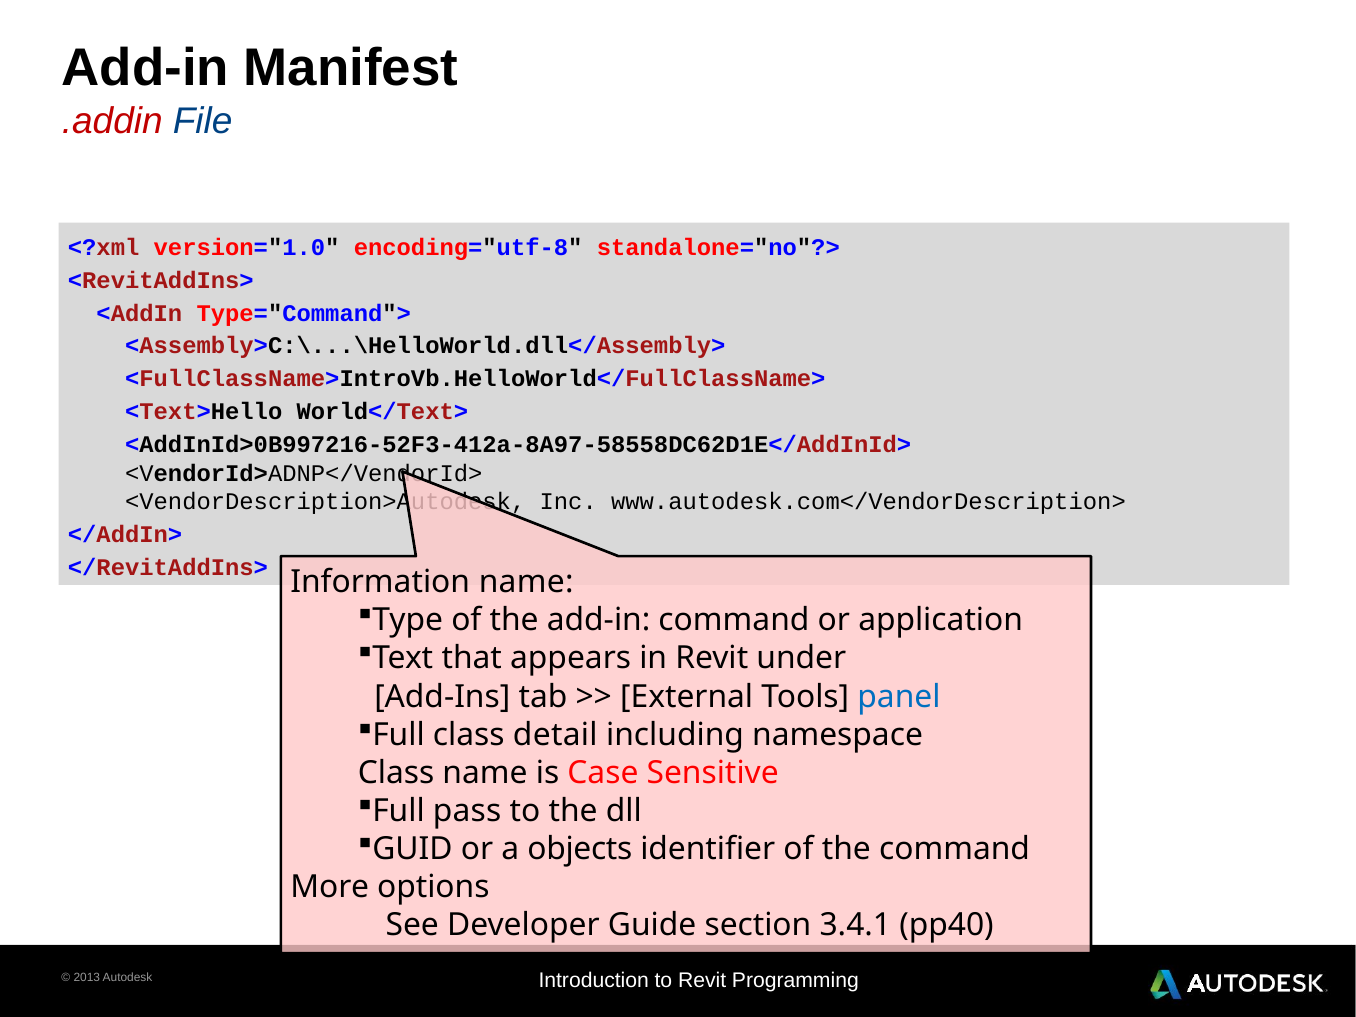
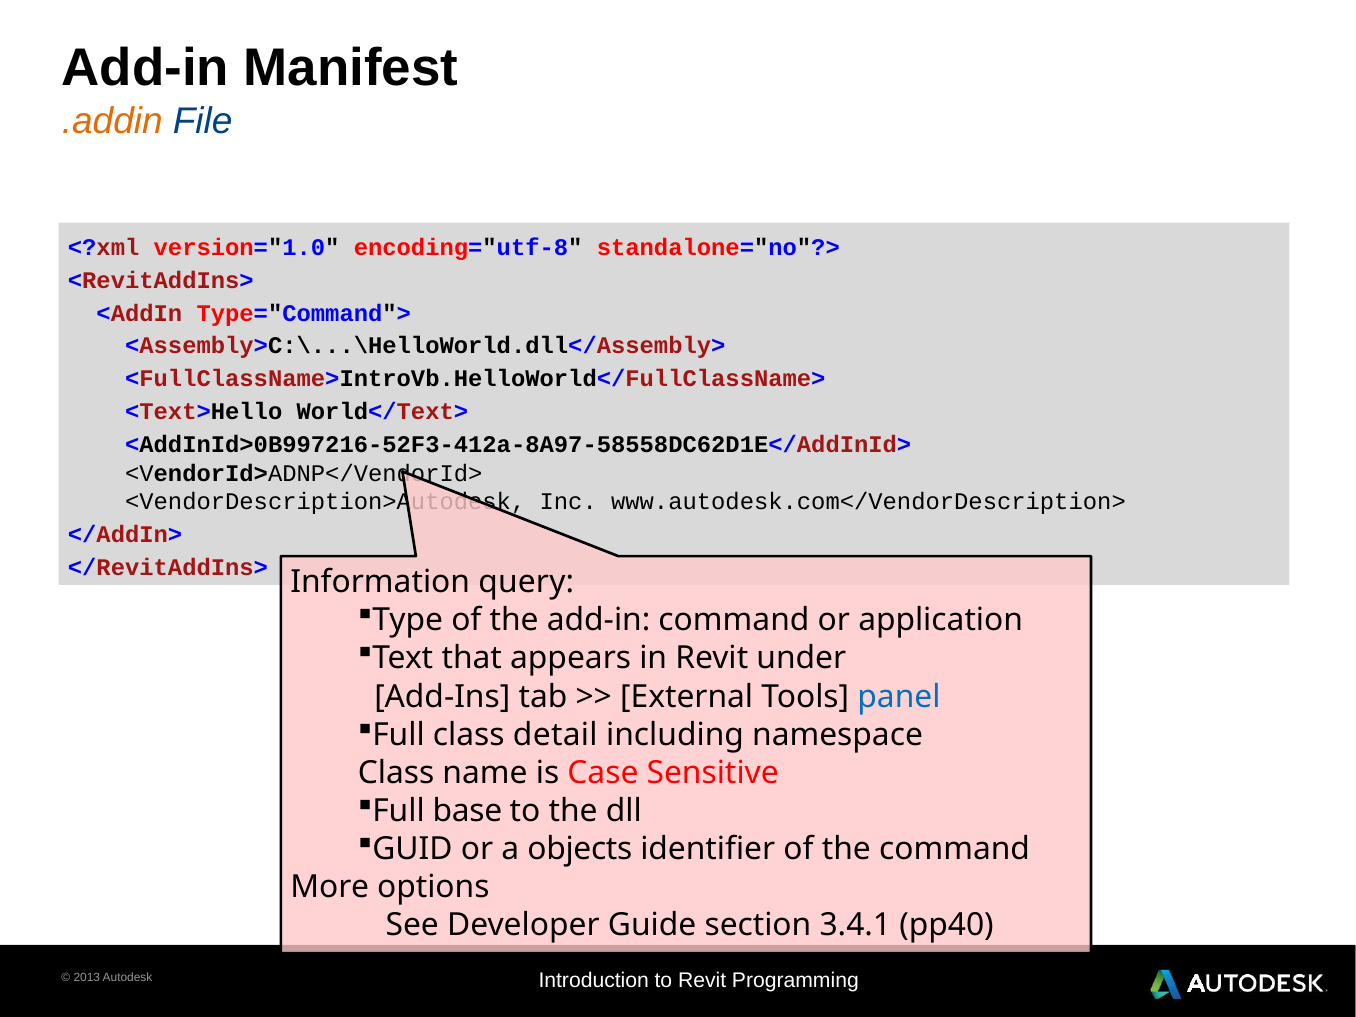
.addin colour: red -> orange (112, 121)
Information name: name -> query (526, 582)
pass: pass -> base (467, 811)
